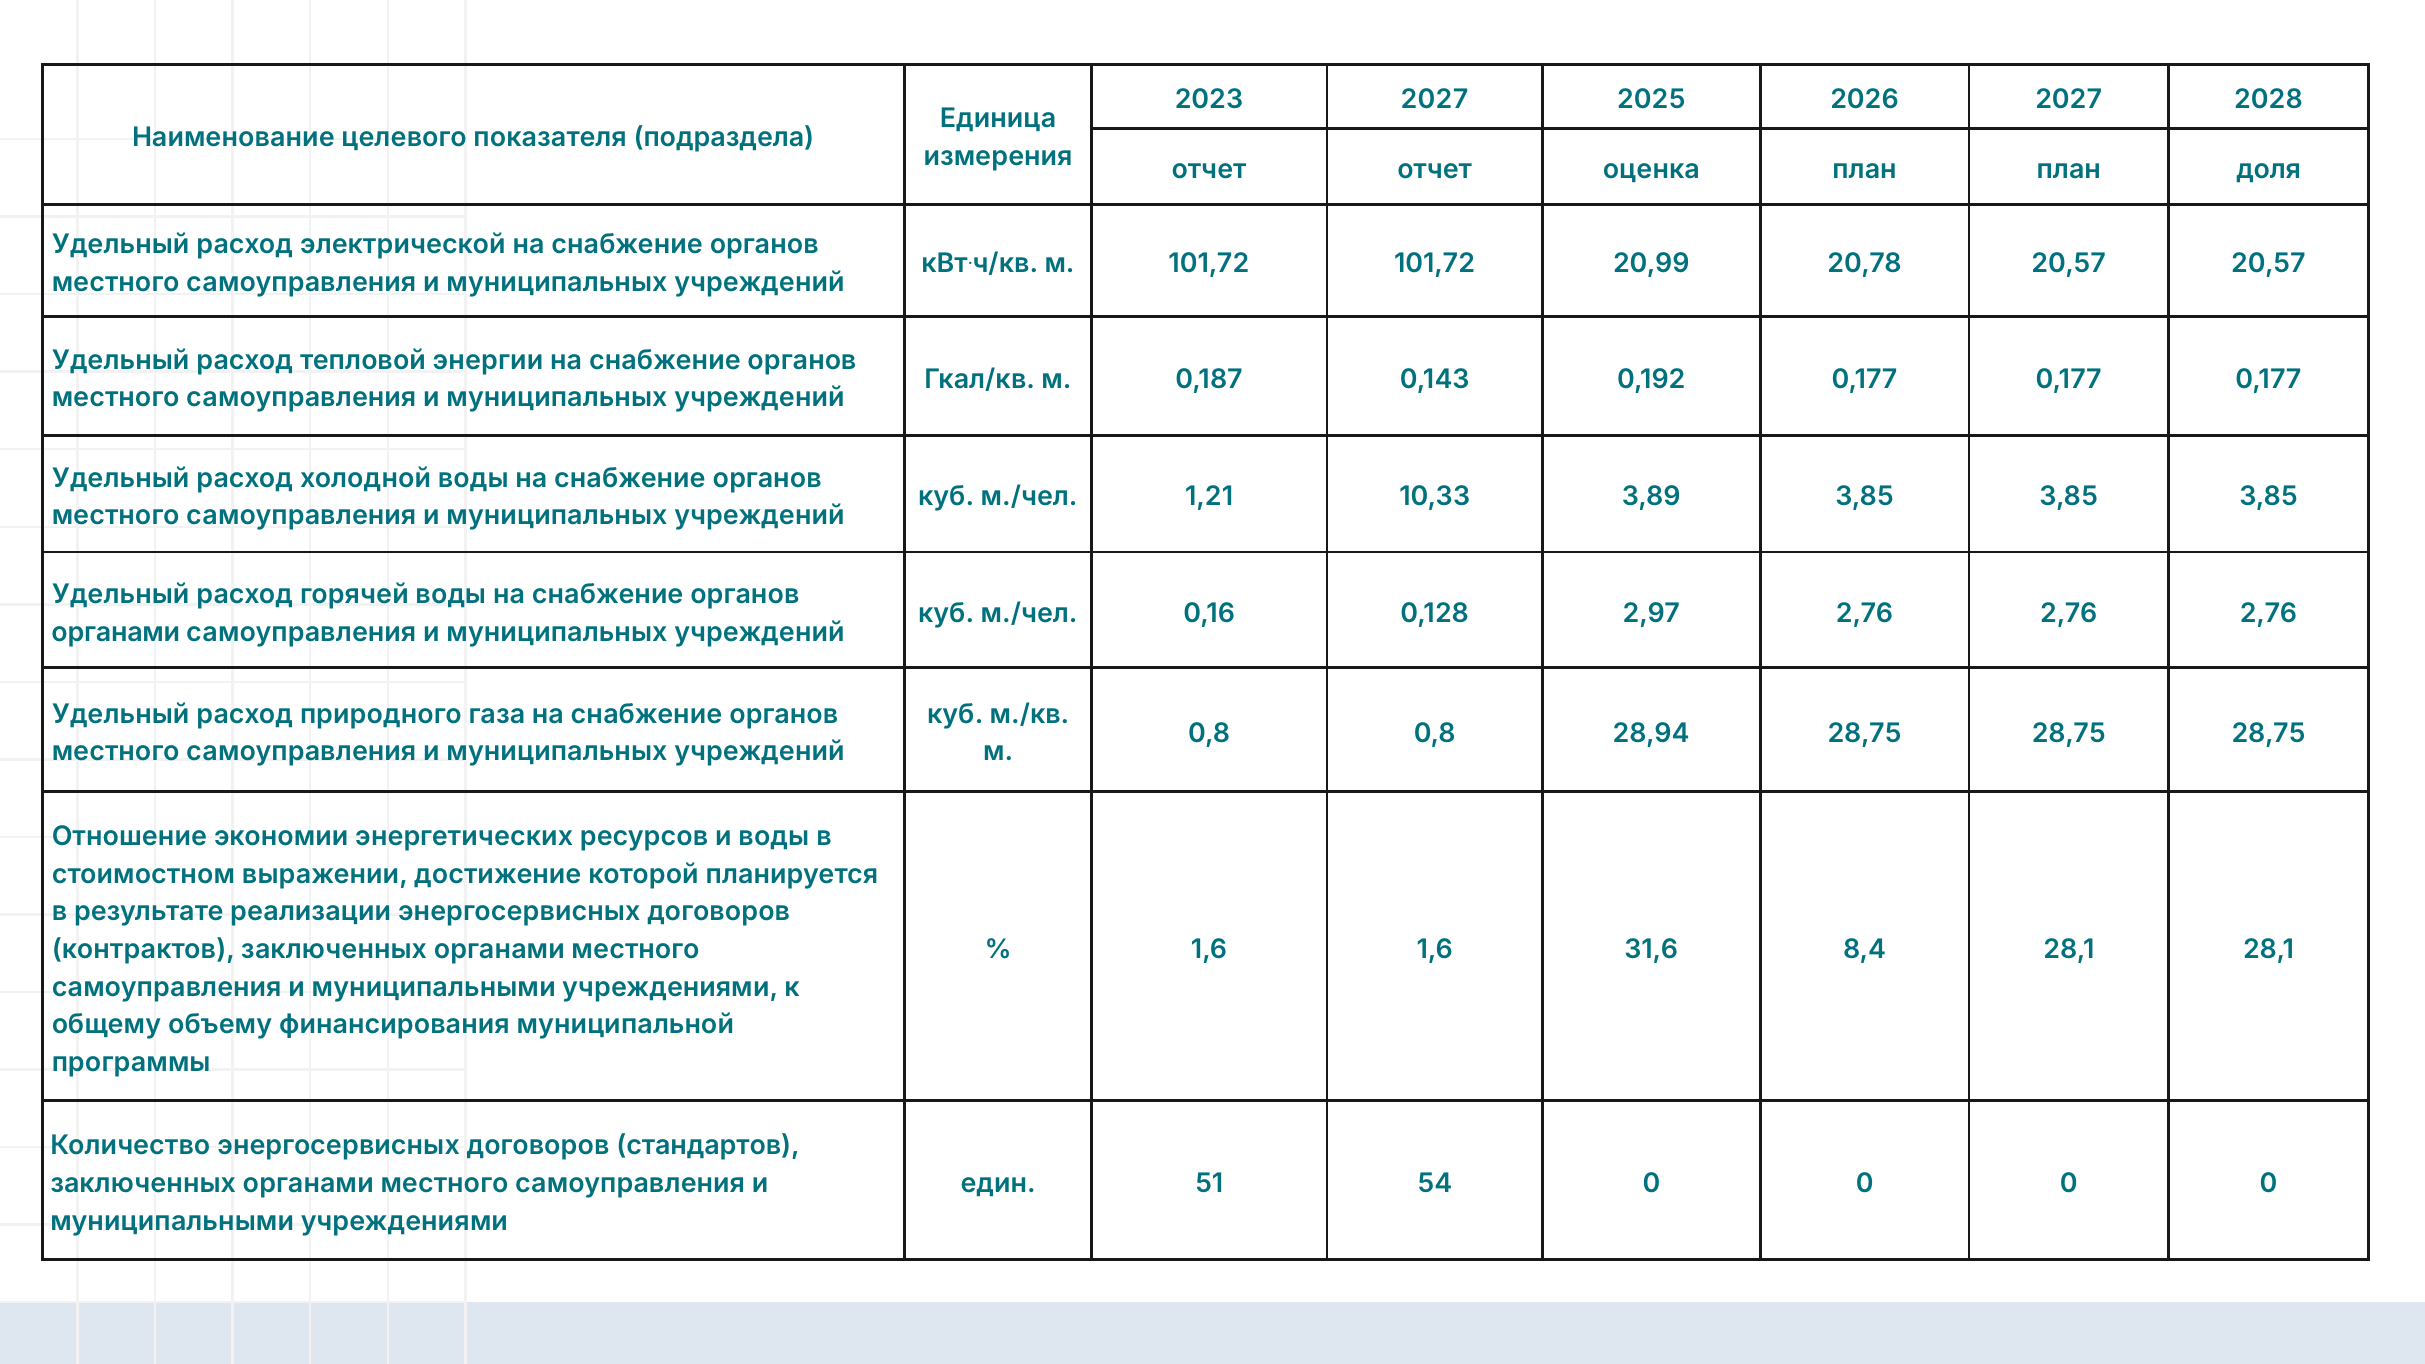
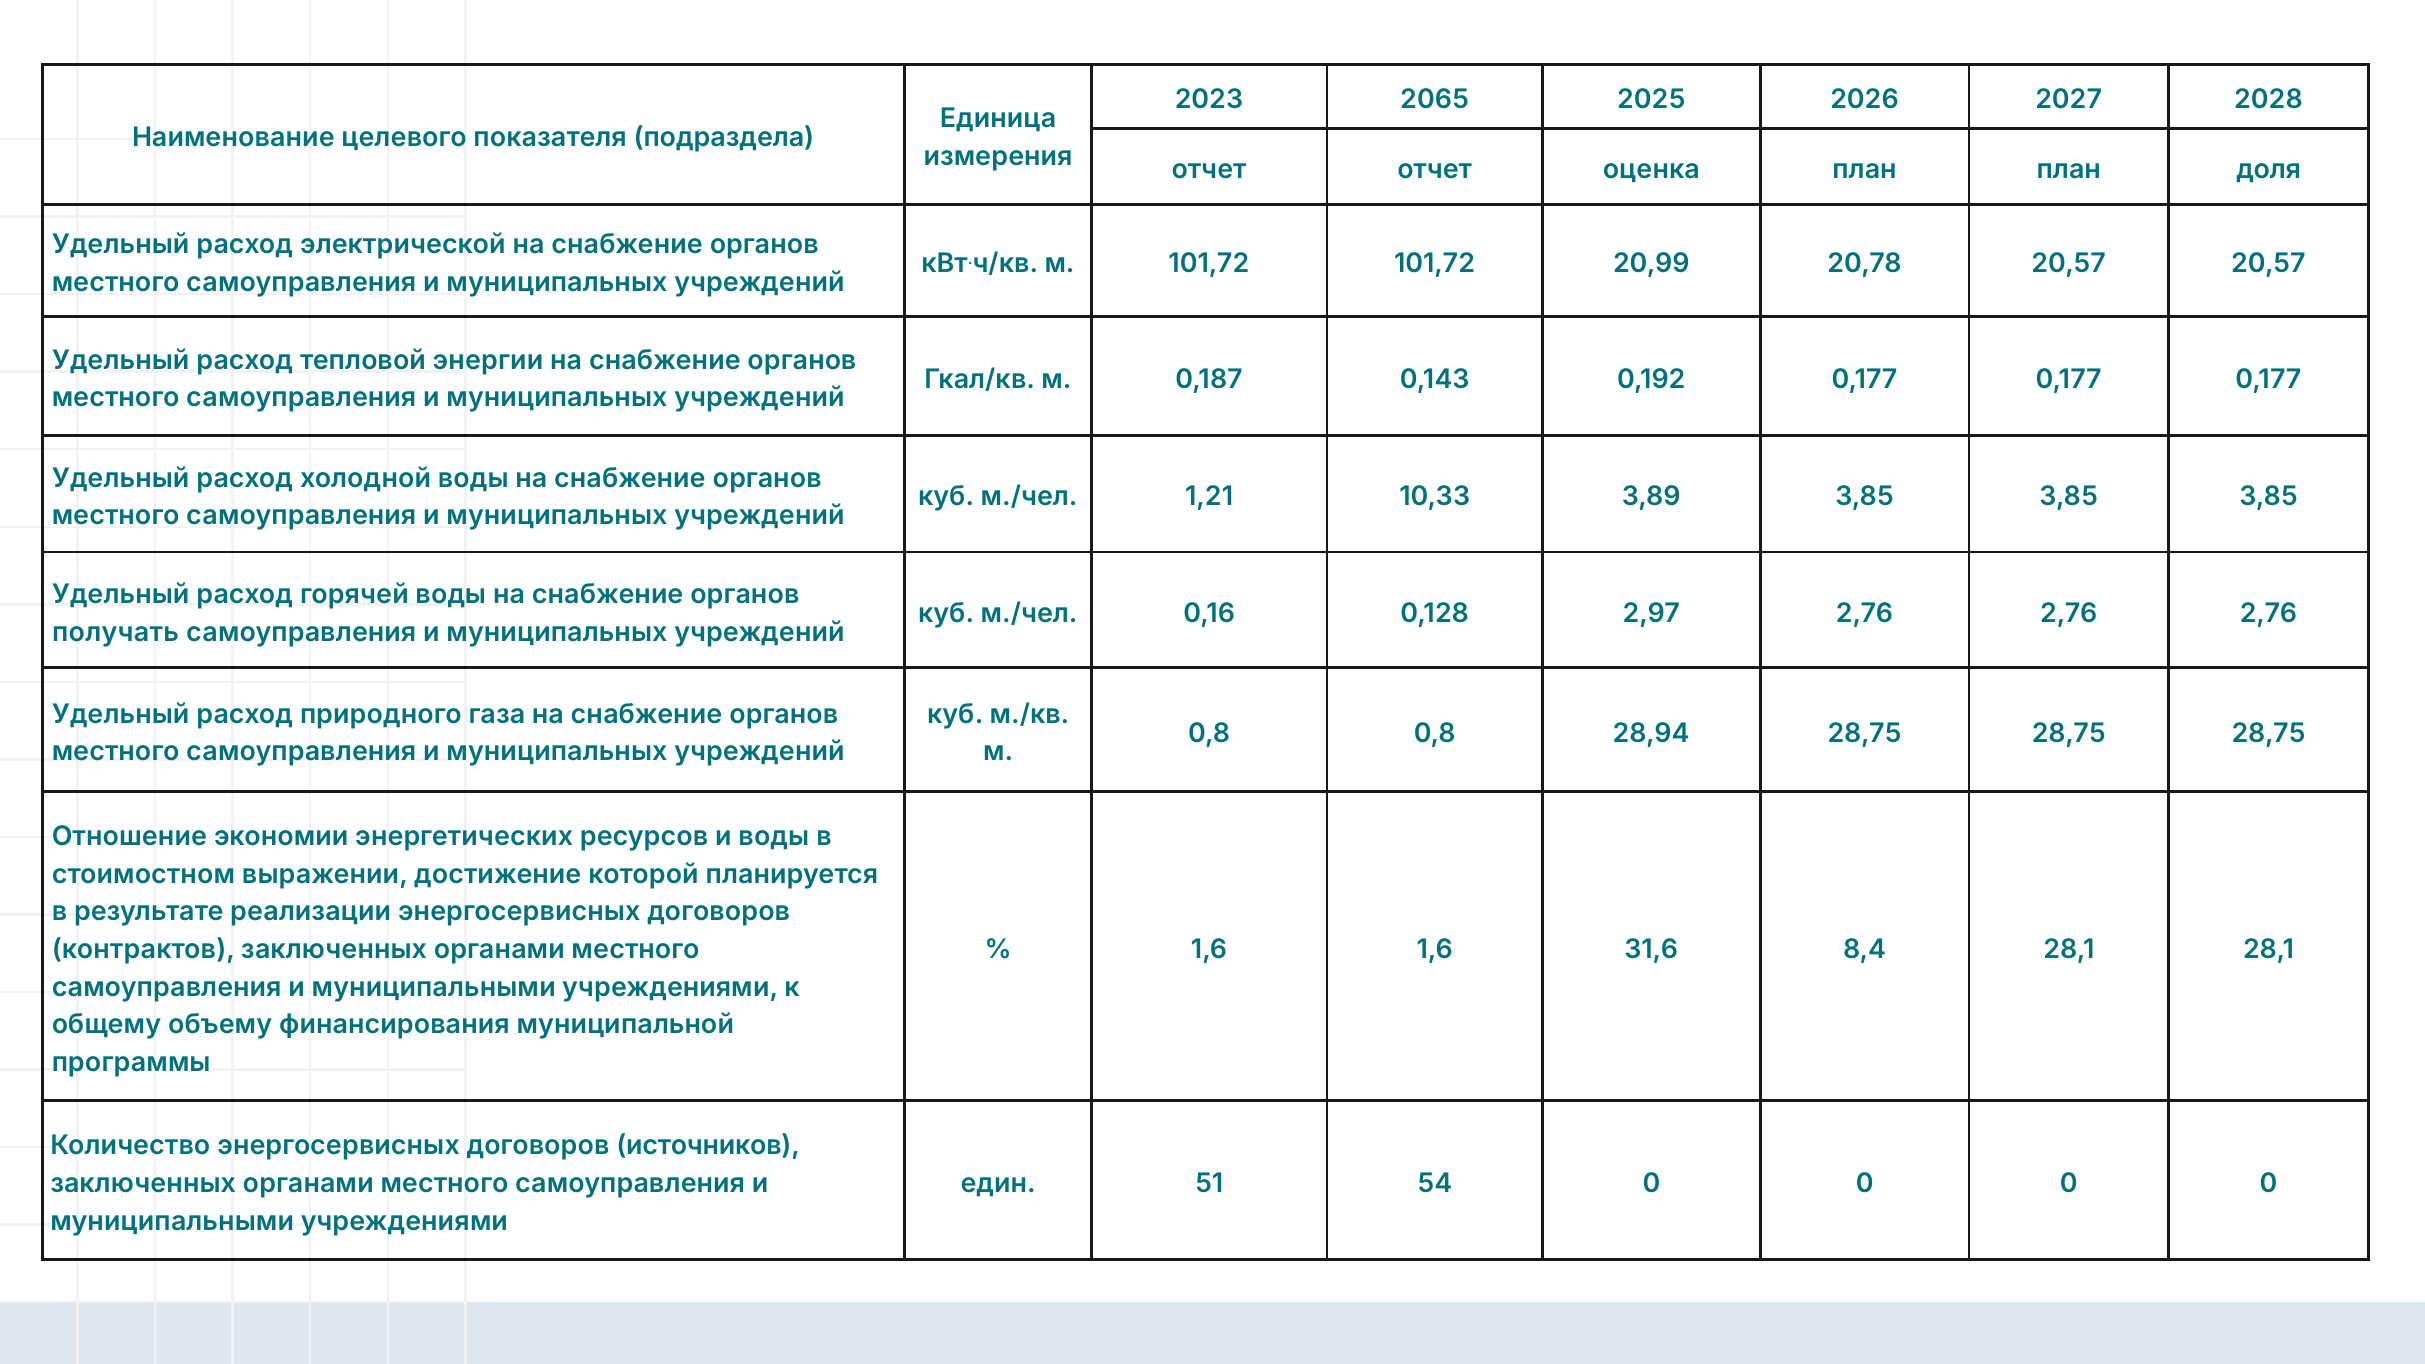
2023 2027: 2027 -> 2065 (1435, 100)
органами: органами -> получать (116, 632)
стандартов: стандартов -> источников (708, 1146)
